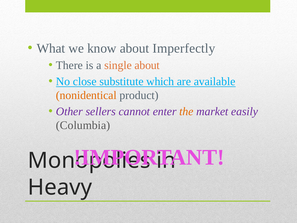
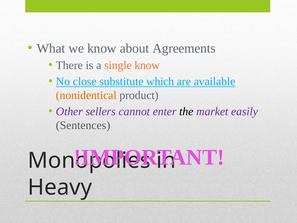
Imperfectly: Imperfectly -> Agreements (184, 48)
single about: about -> know (147, 65)
the colour: orange -> black (186, 111)
Columbia: Columbia -> Sentences (83, 125)
